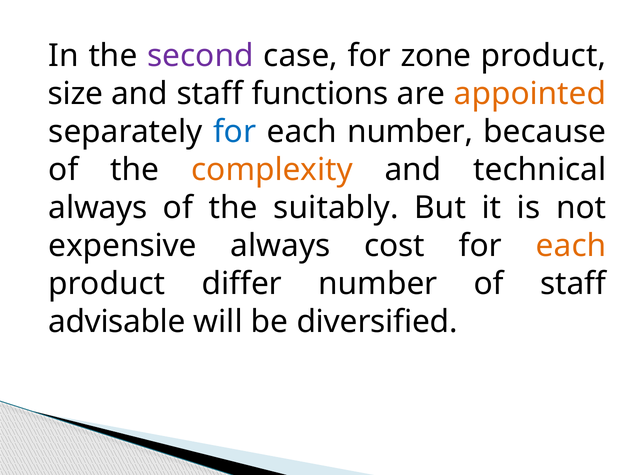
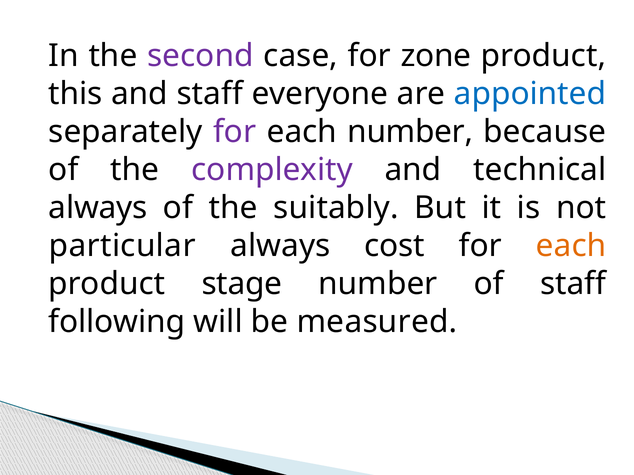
size: size -> this (75, 94)
functions: functions -> everyone (320, 94)
appointed colour: orange -> blue (530, 94)
for colour: blue -> purple (235, 132)
complexity colour: orange -> purple (272, 170)
expensive: expensive -> particular (122, 246)
differ: differ -> stage (242, 284)
advisable: advisable -> following (117, 322)
diversified: diversified -> measured (377, 322)
